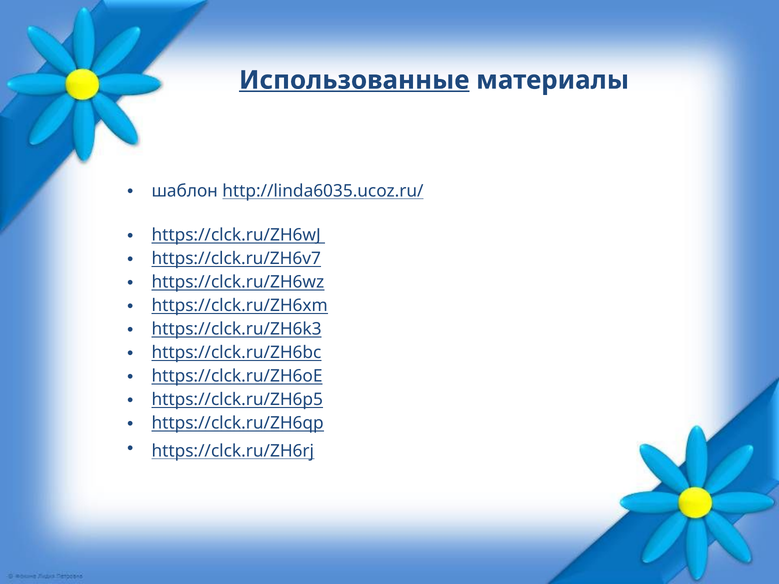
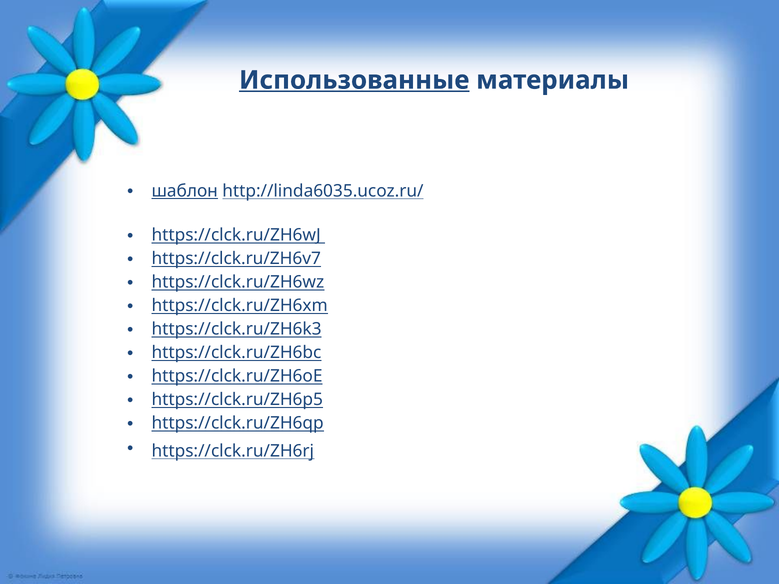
шаблон underline: none -> present (185, 191)
